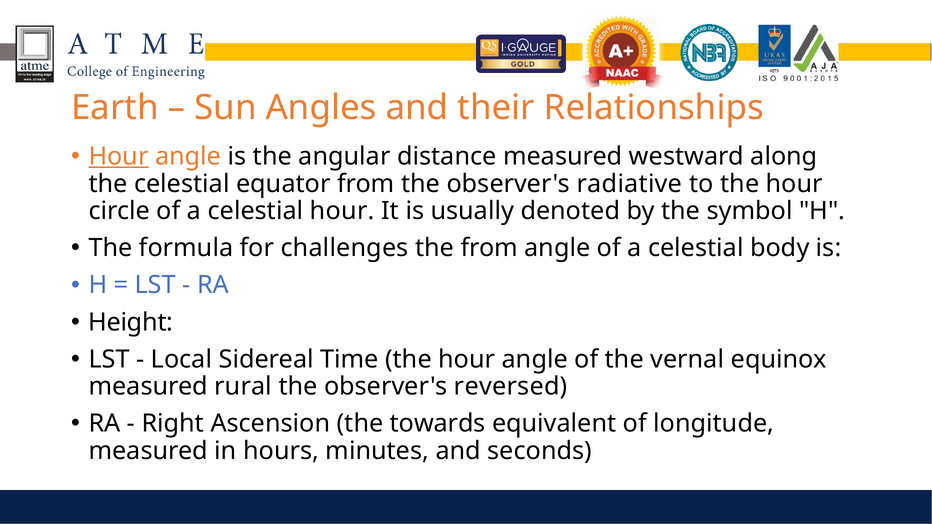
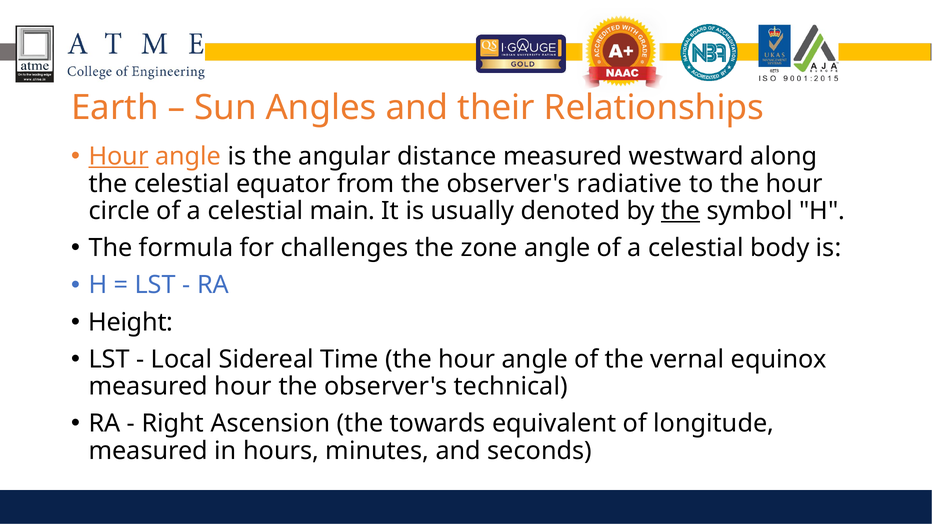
celestial hour: hour -> main (342, 211)
the underline: none -> present (681, 211)
the from: from -> zone (489, 248)
measured rural: rural -> hour (243, 387)
reversed: reversed -> technical (511, 387)
